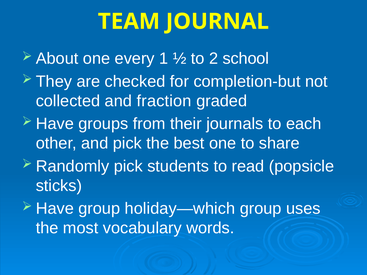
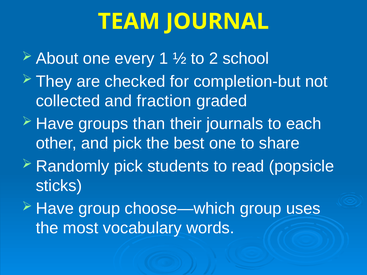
from: from -> than (149, 124)
holiday—which: holiday—which -> choose—which (180, 209)
